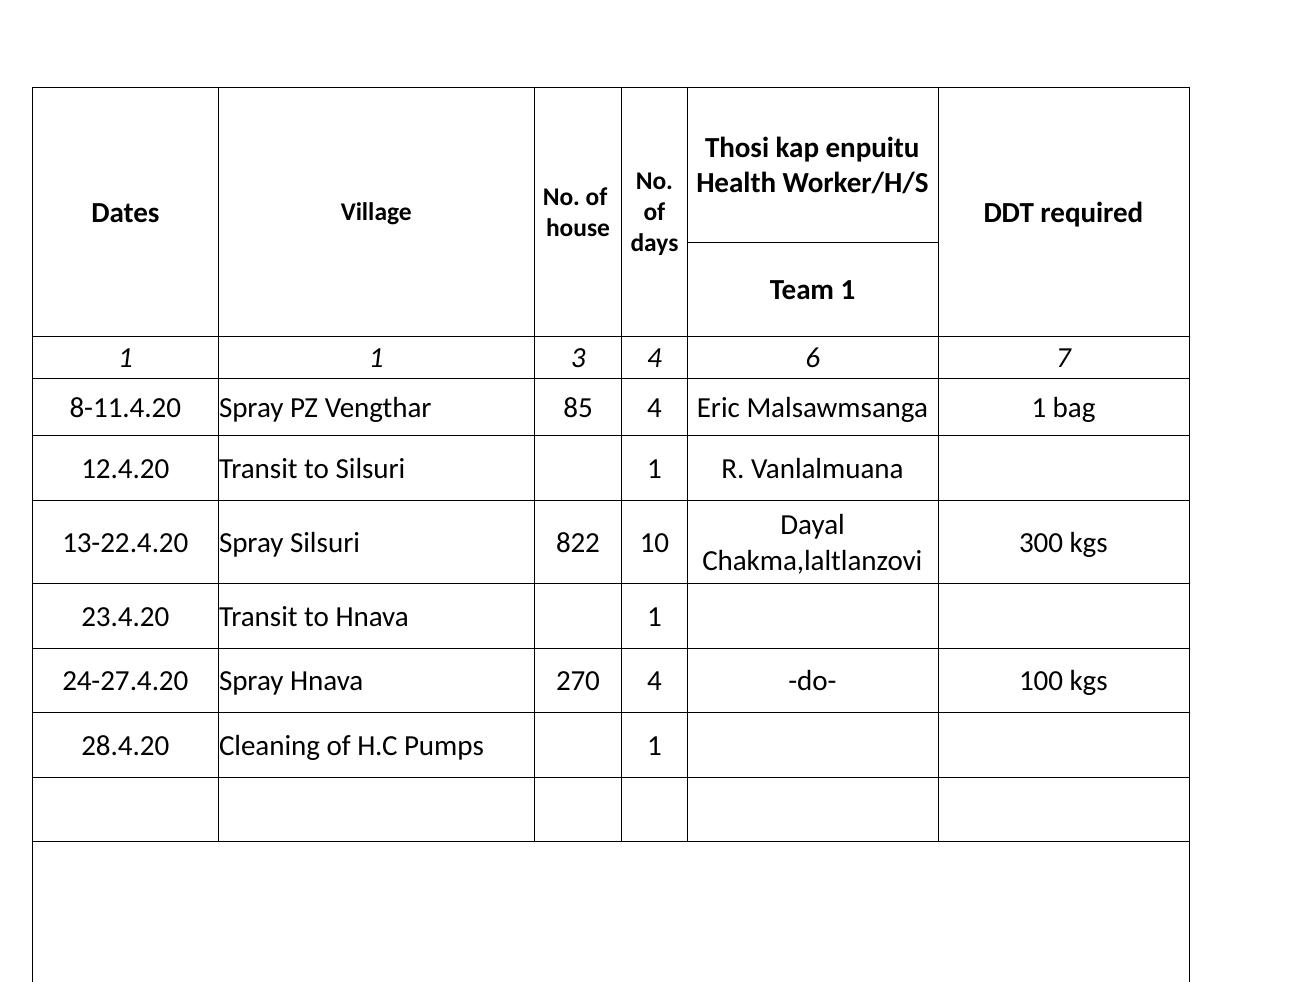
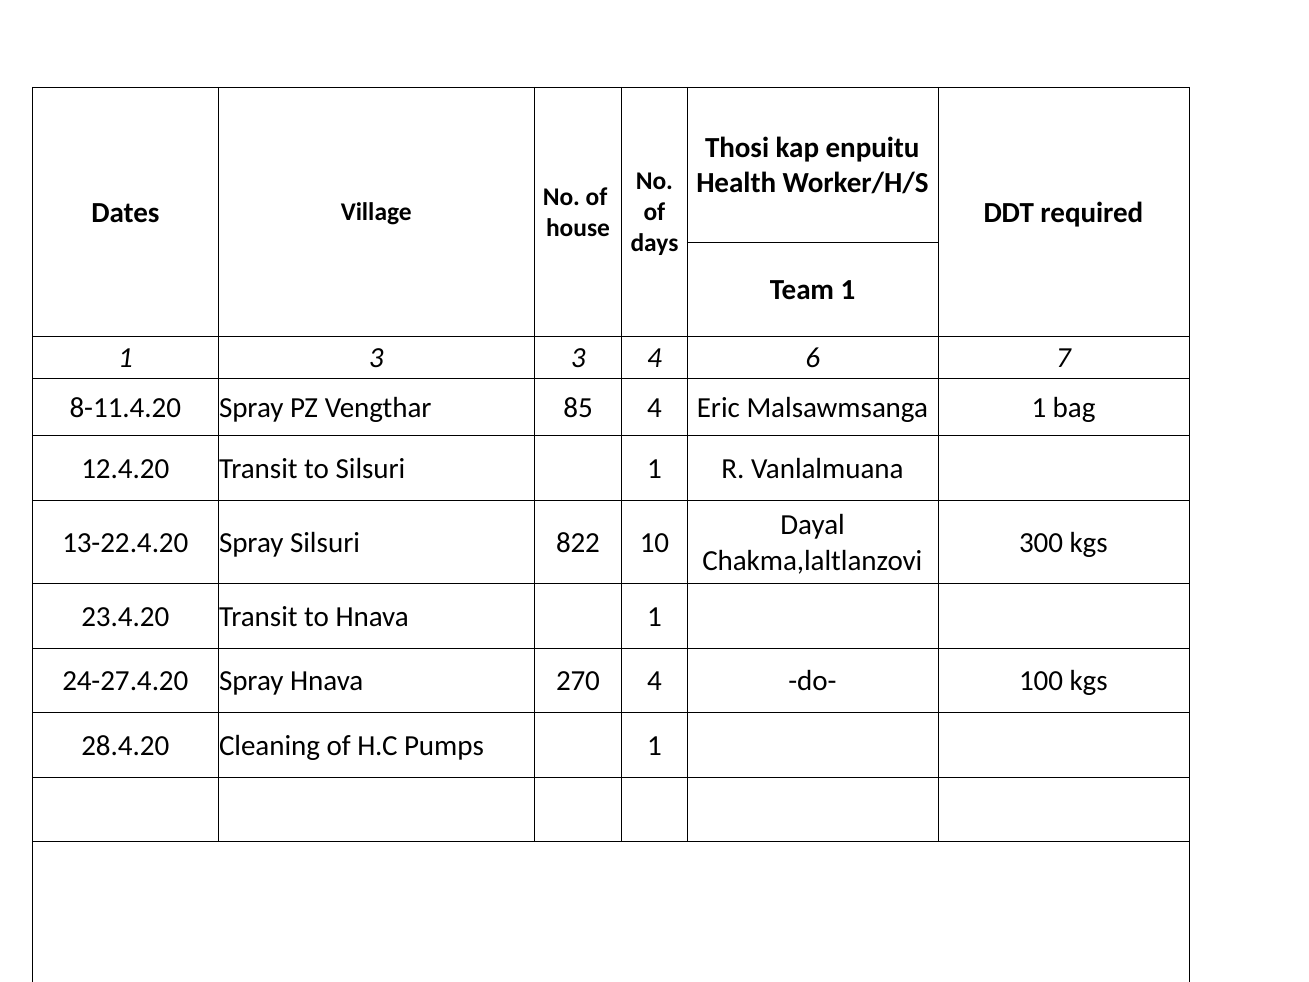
1: 1 -> 3 (376, 358)
